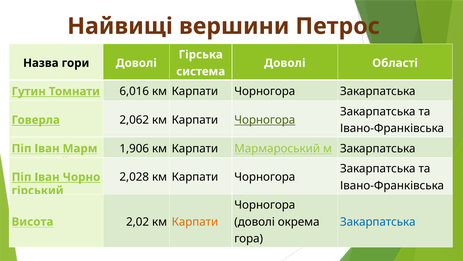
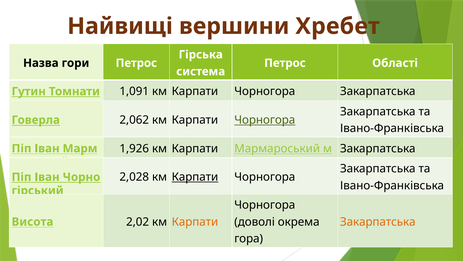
Петрос: Петрос -> Хребет (338, 26)
гори Доволі: Доволі -> Петрос (136, 63)
Доволі: Доволі -> Петрос (285, 63)
6,016: 6,016 -> 1,091 (134, 91)
1,906: 1,906 -> 1,926 (134, 148)
Карпати underline: none -> present (195, 177)
Закарпатська colour: blue -> orange (378, 221)
